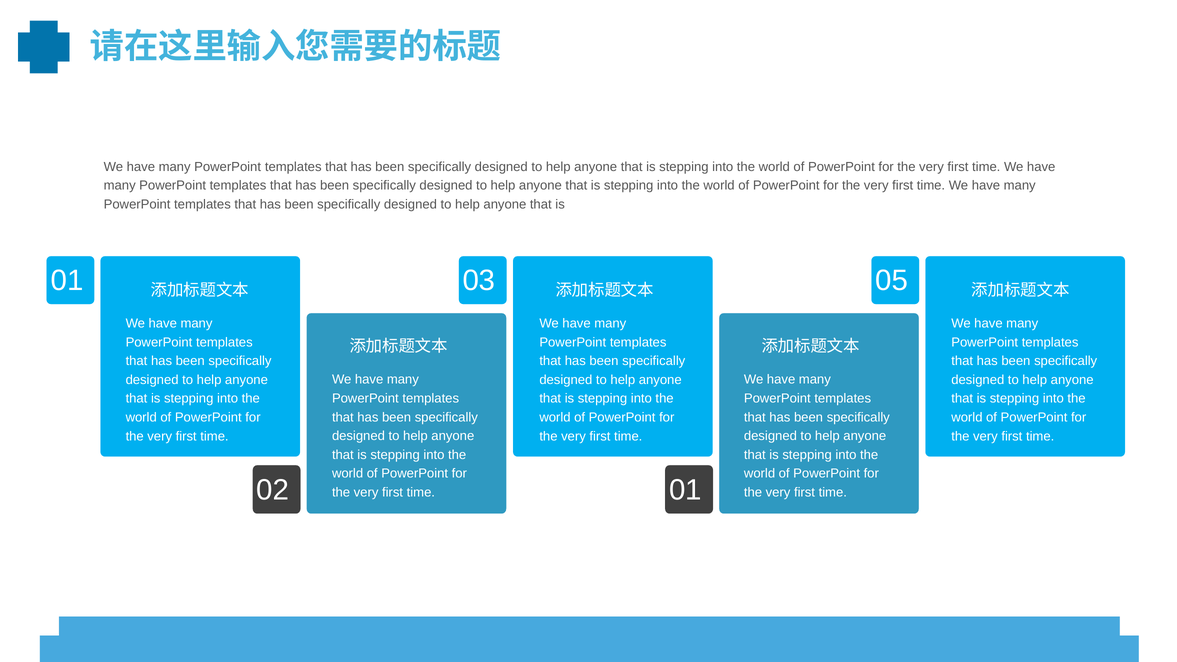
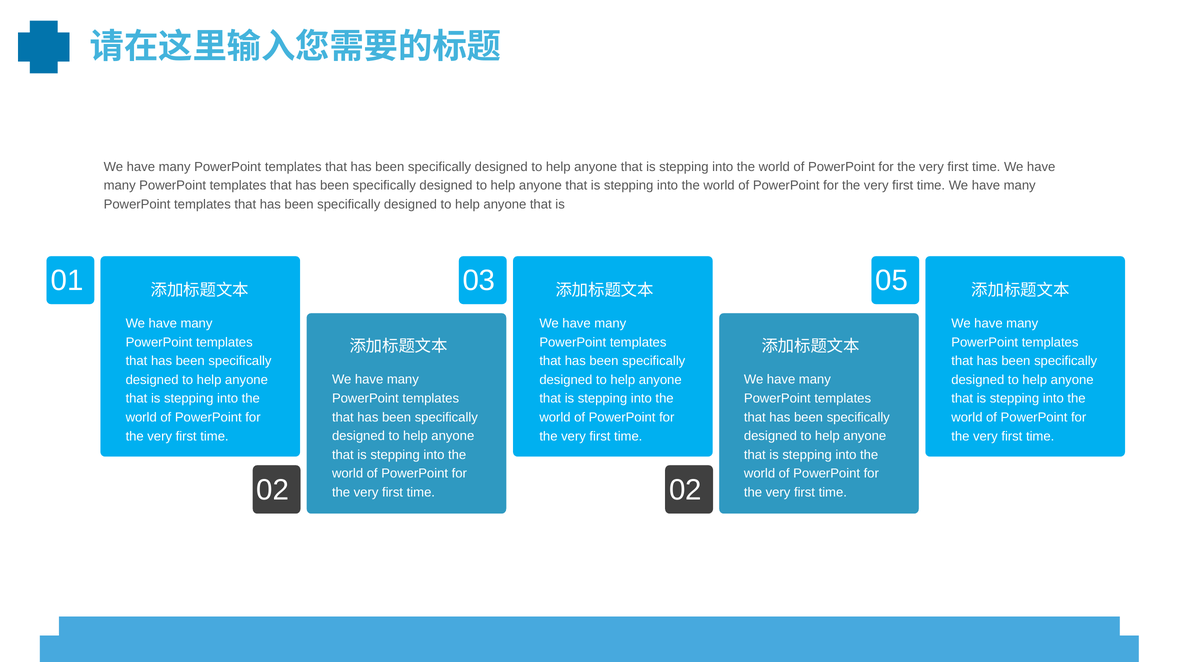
02 01: 01 -> 02 (685, 490)
